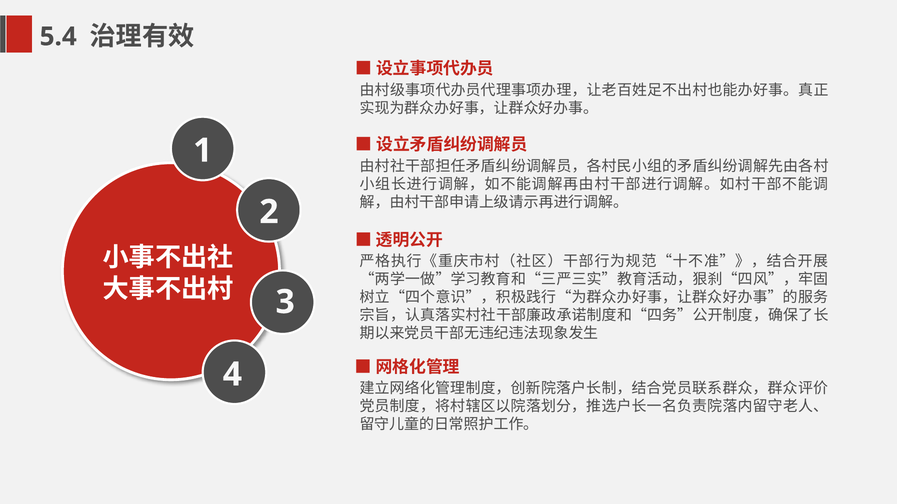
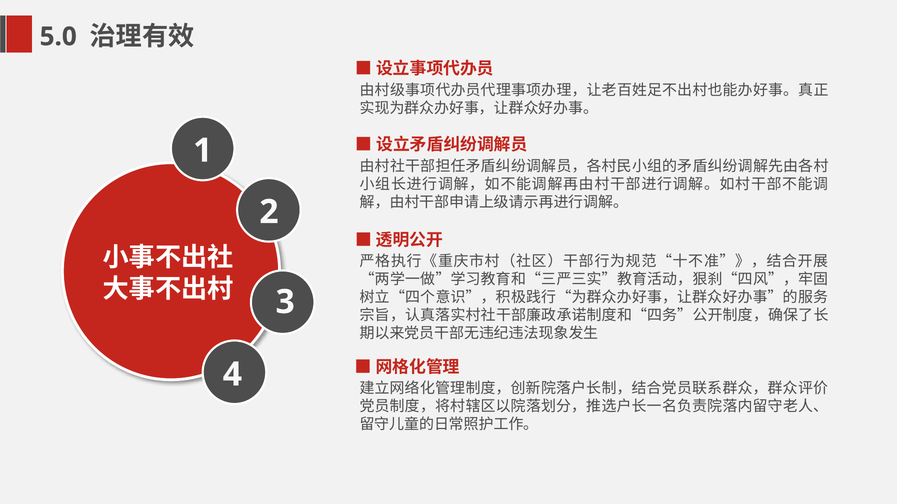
5.4: 5.4 -> 5.0 (58, 37)
